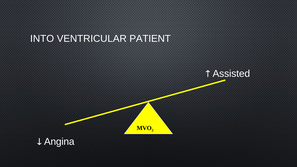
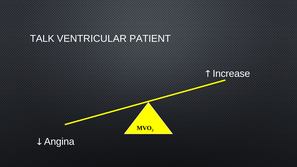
INTO: INTO -> TALK (42, 39)
Assisted: Assisted -> Increase (231, 74)
